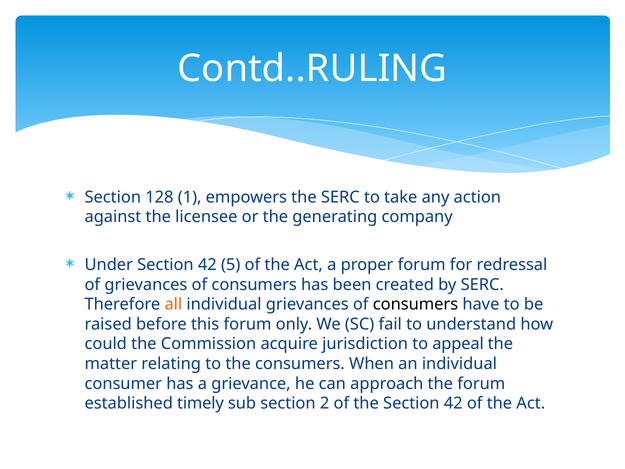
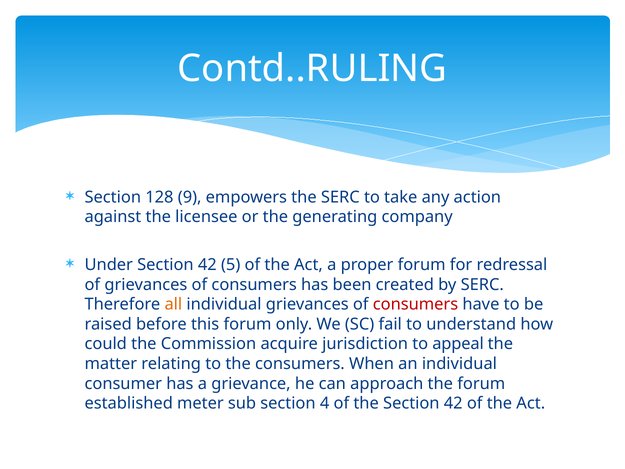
1: 1 -> 9 (190, 197)
consumers colour: black -> red (415, 304)
timely: timely -> meter (200, 403)
2: 2 -> 4 (325, 403)
